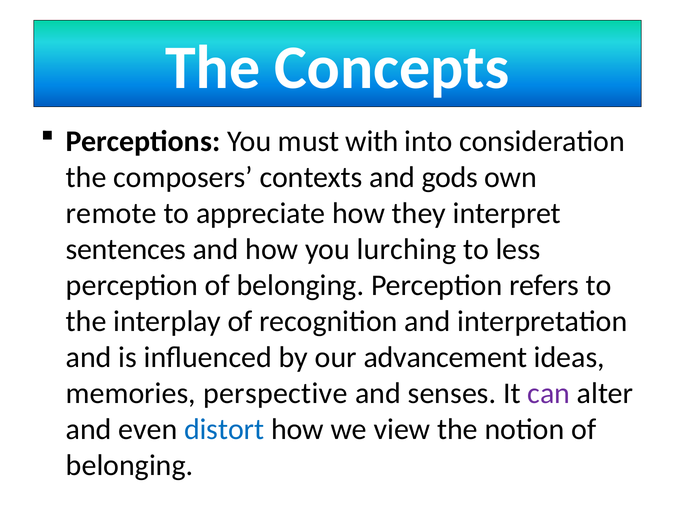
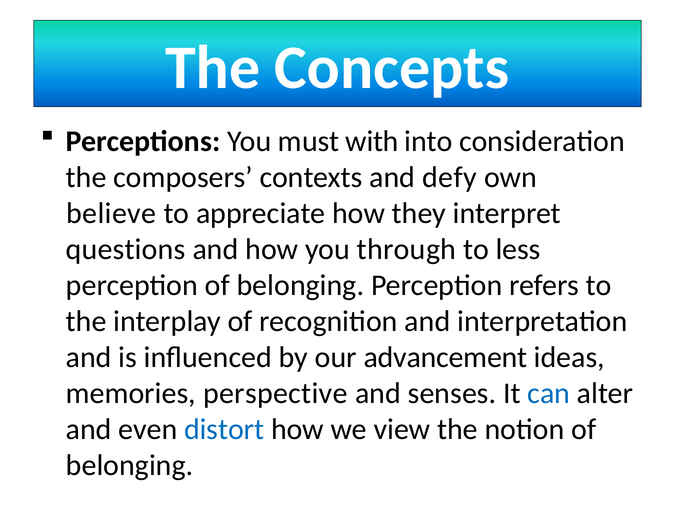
gods: gods -> defy (449, 178)
remote: remote -> believe (111, 214)
sentences: sentences -> questions (126, 250)
lurching: lurching -> through (406, 250)
can colour: purple -> blue (549, 394)
